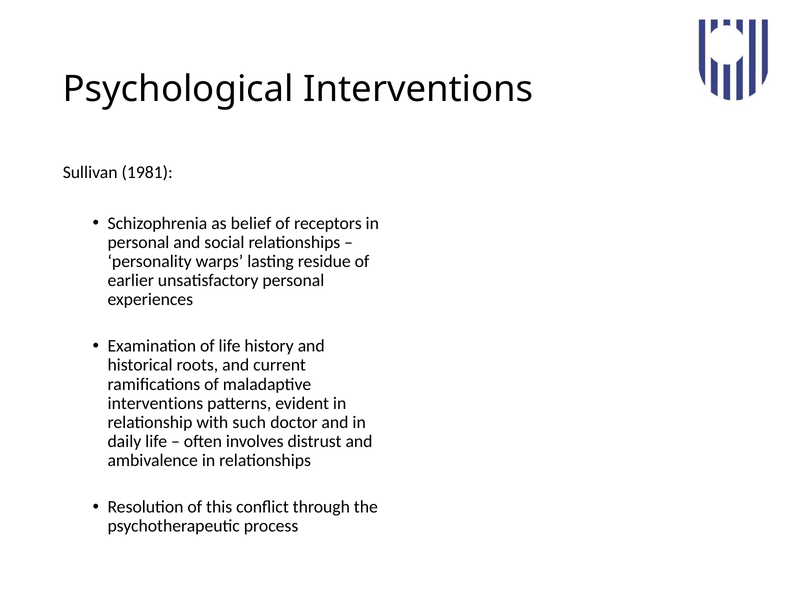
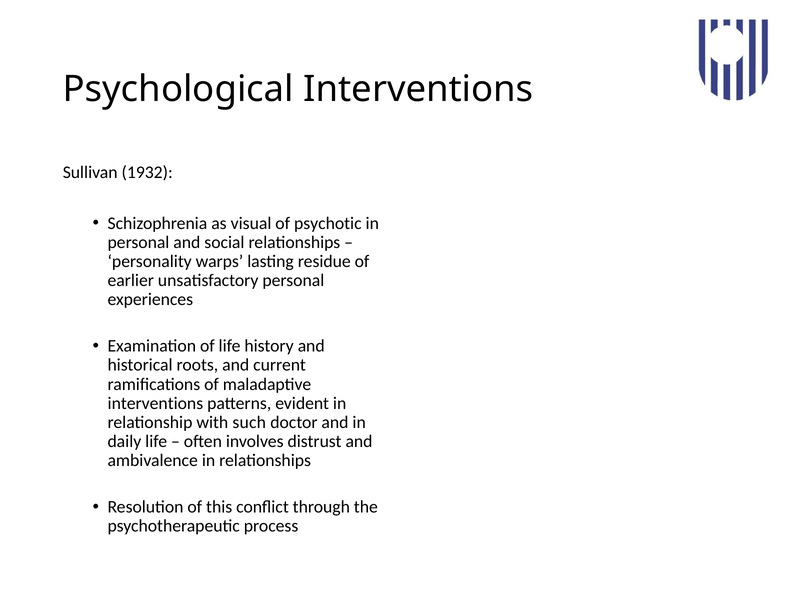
1981: 1981 -> 1932 (147, 173)
belief: belief -> visual (251, 223)
receptors: receptors -> psychotic (328, 223)
